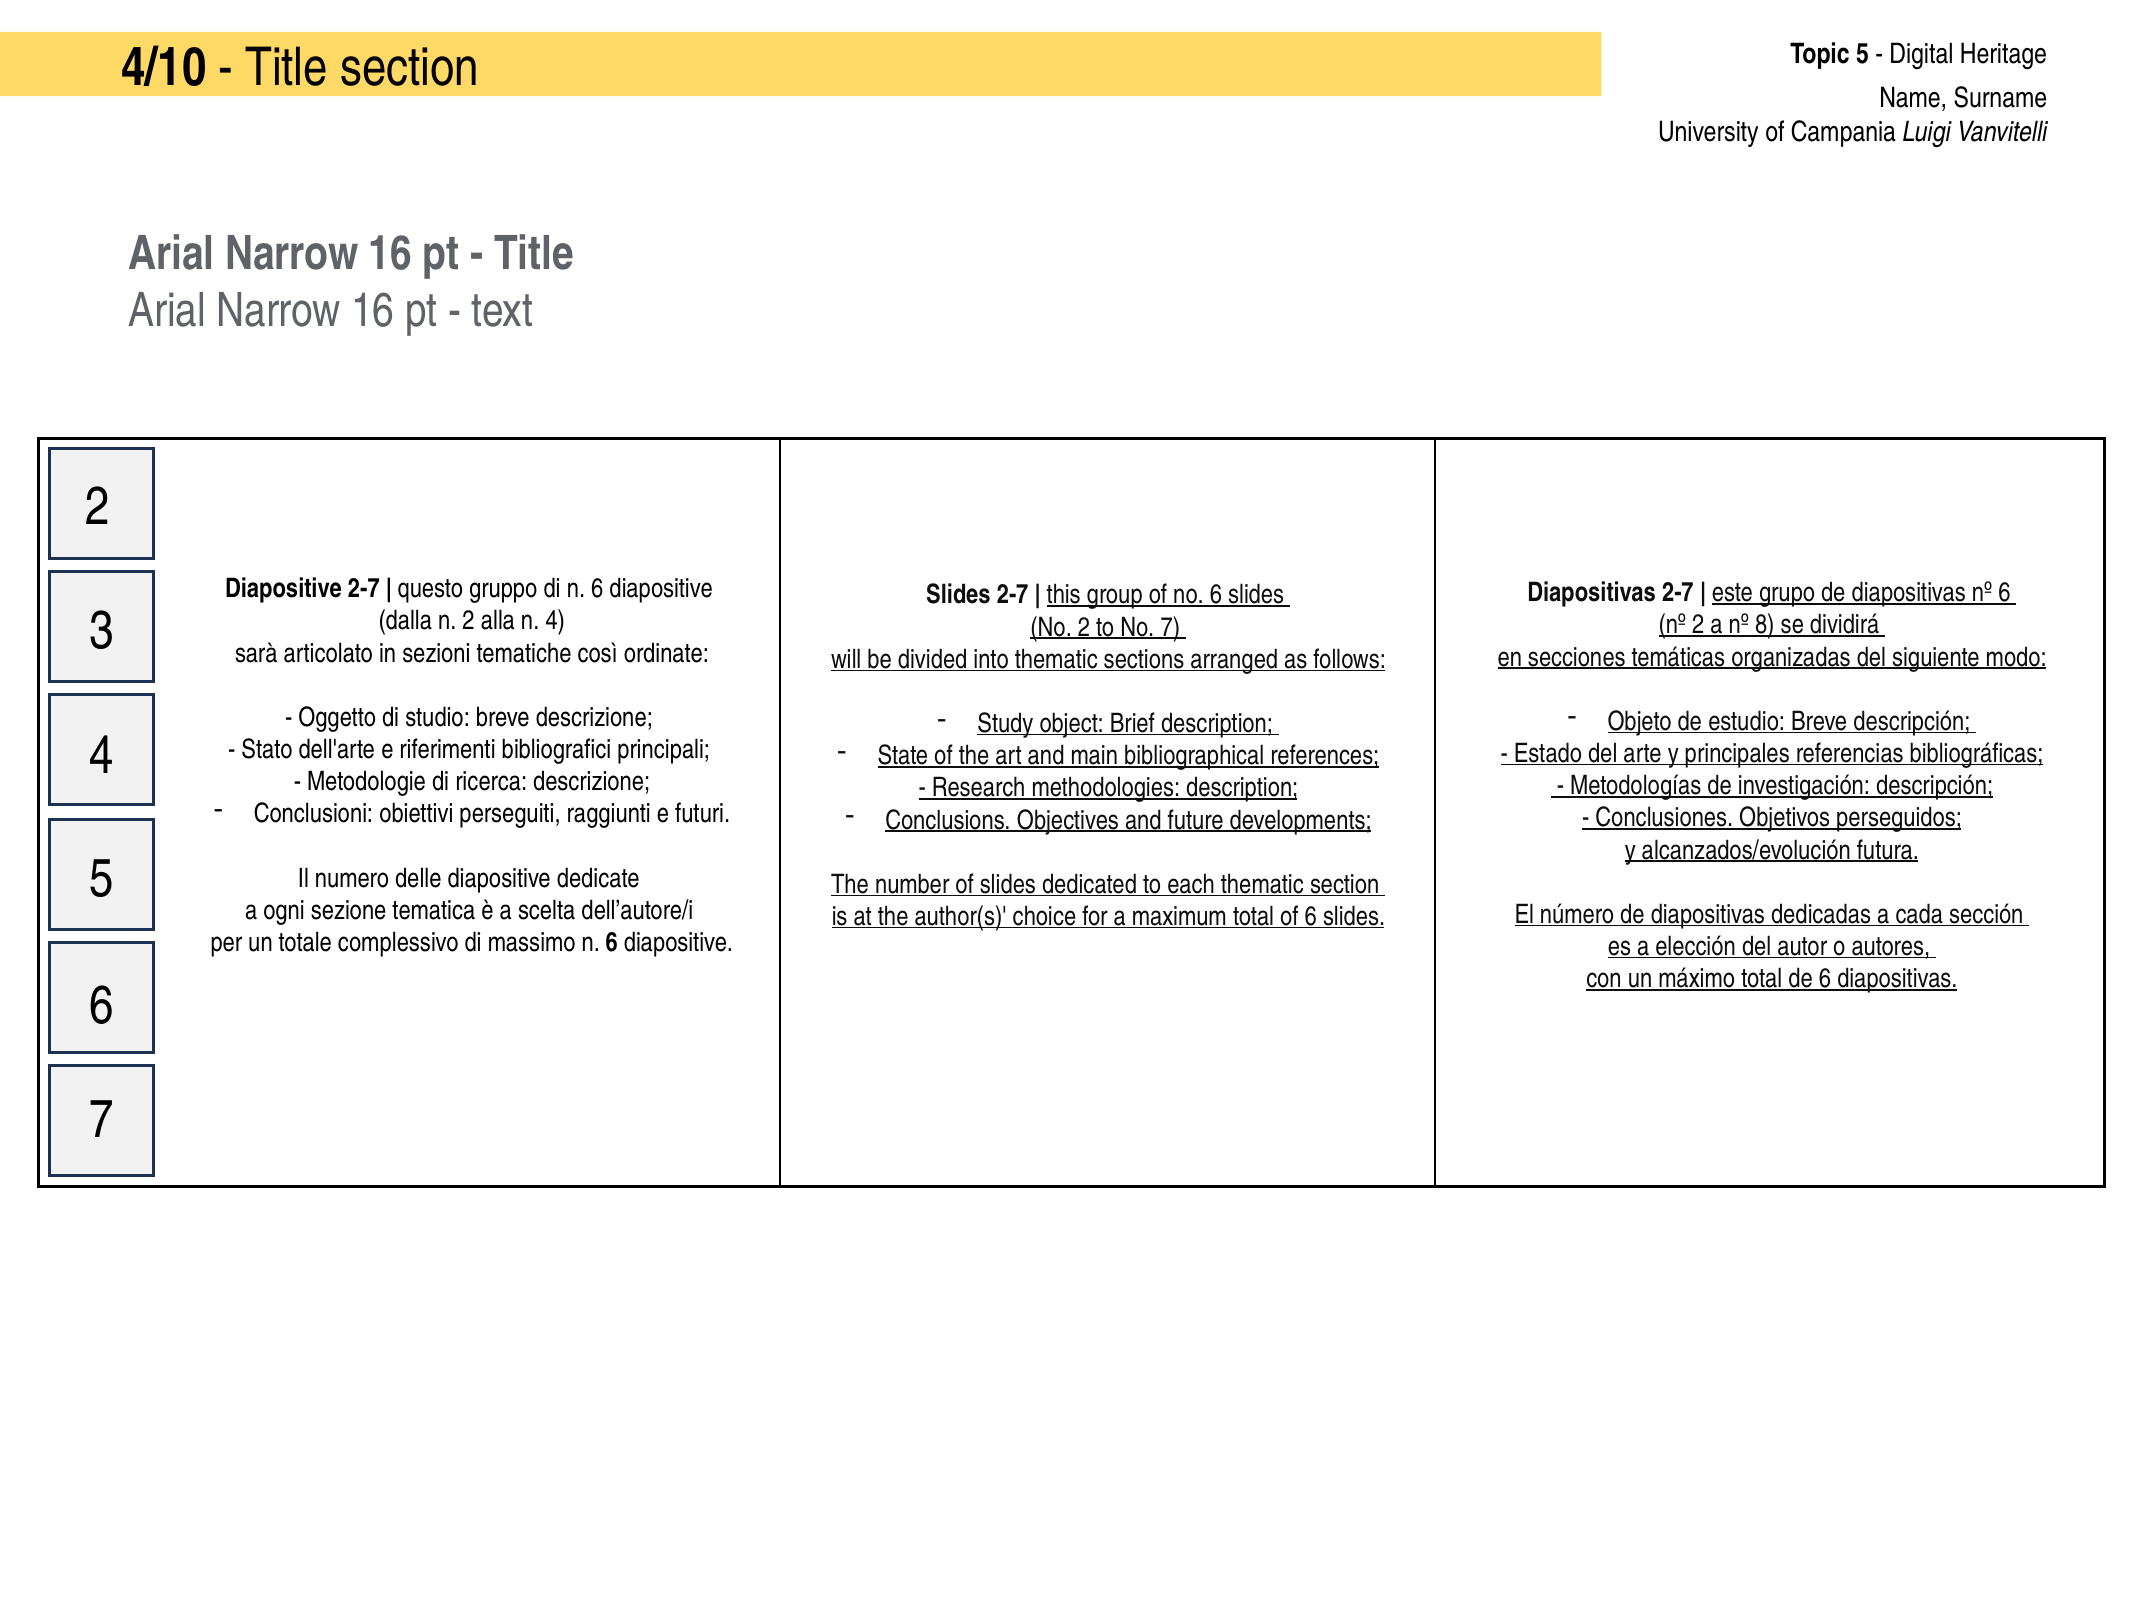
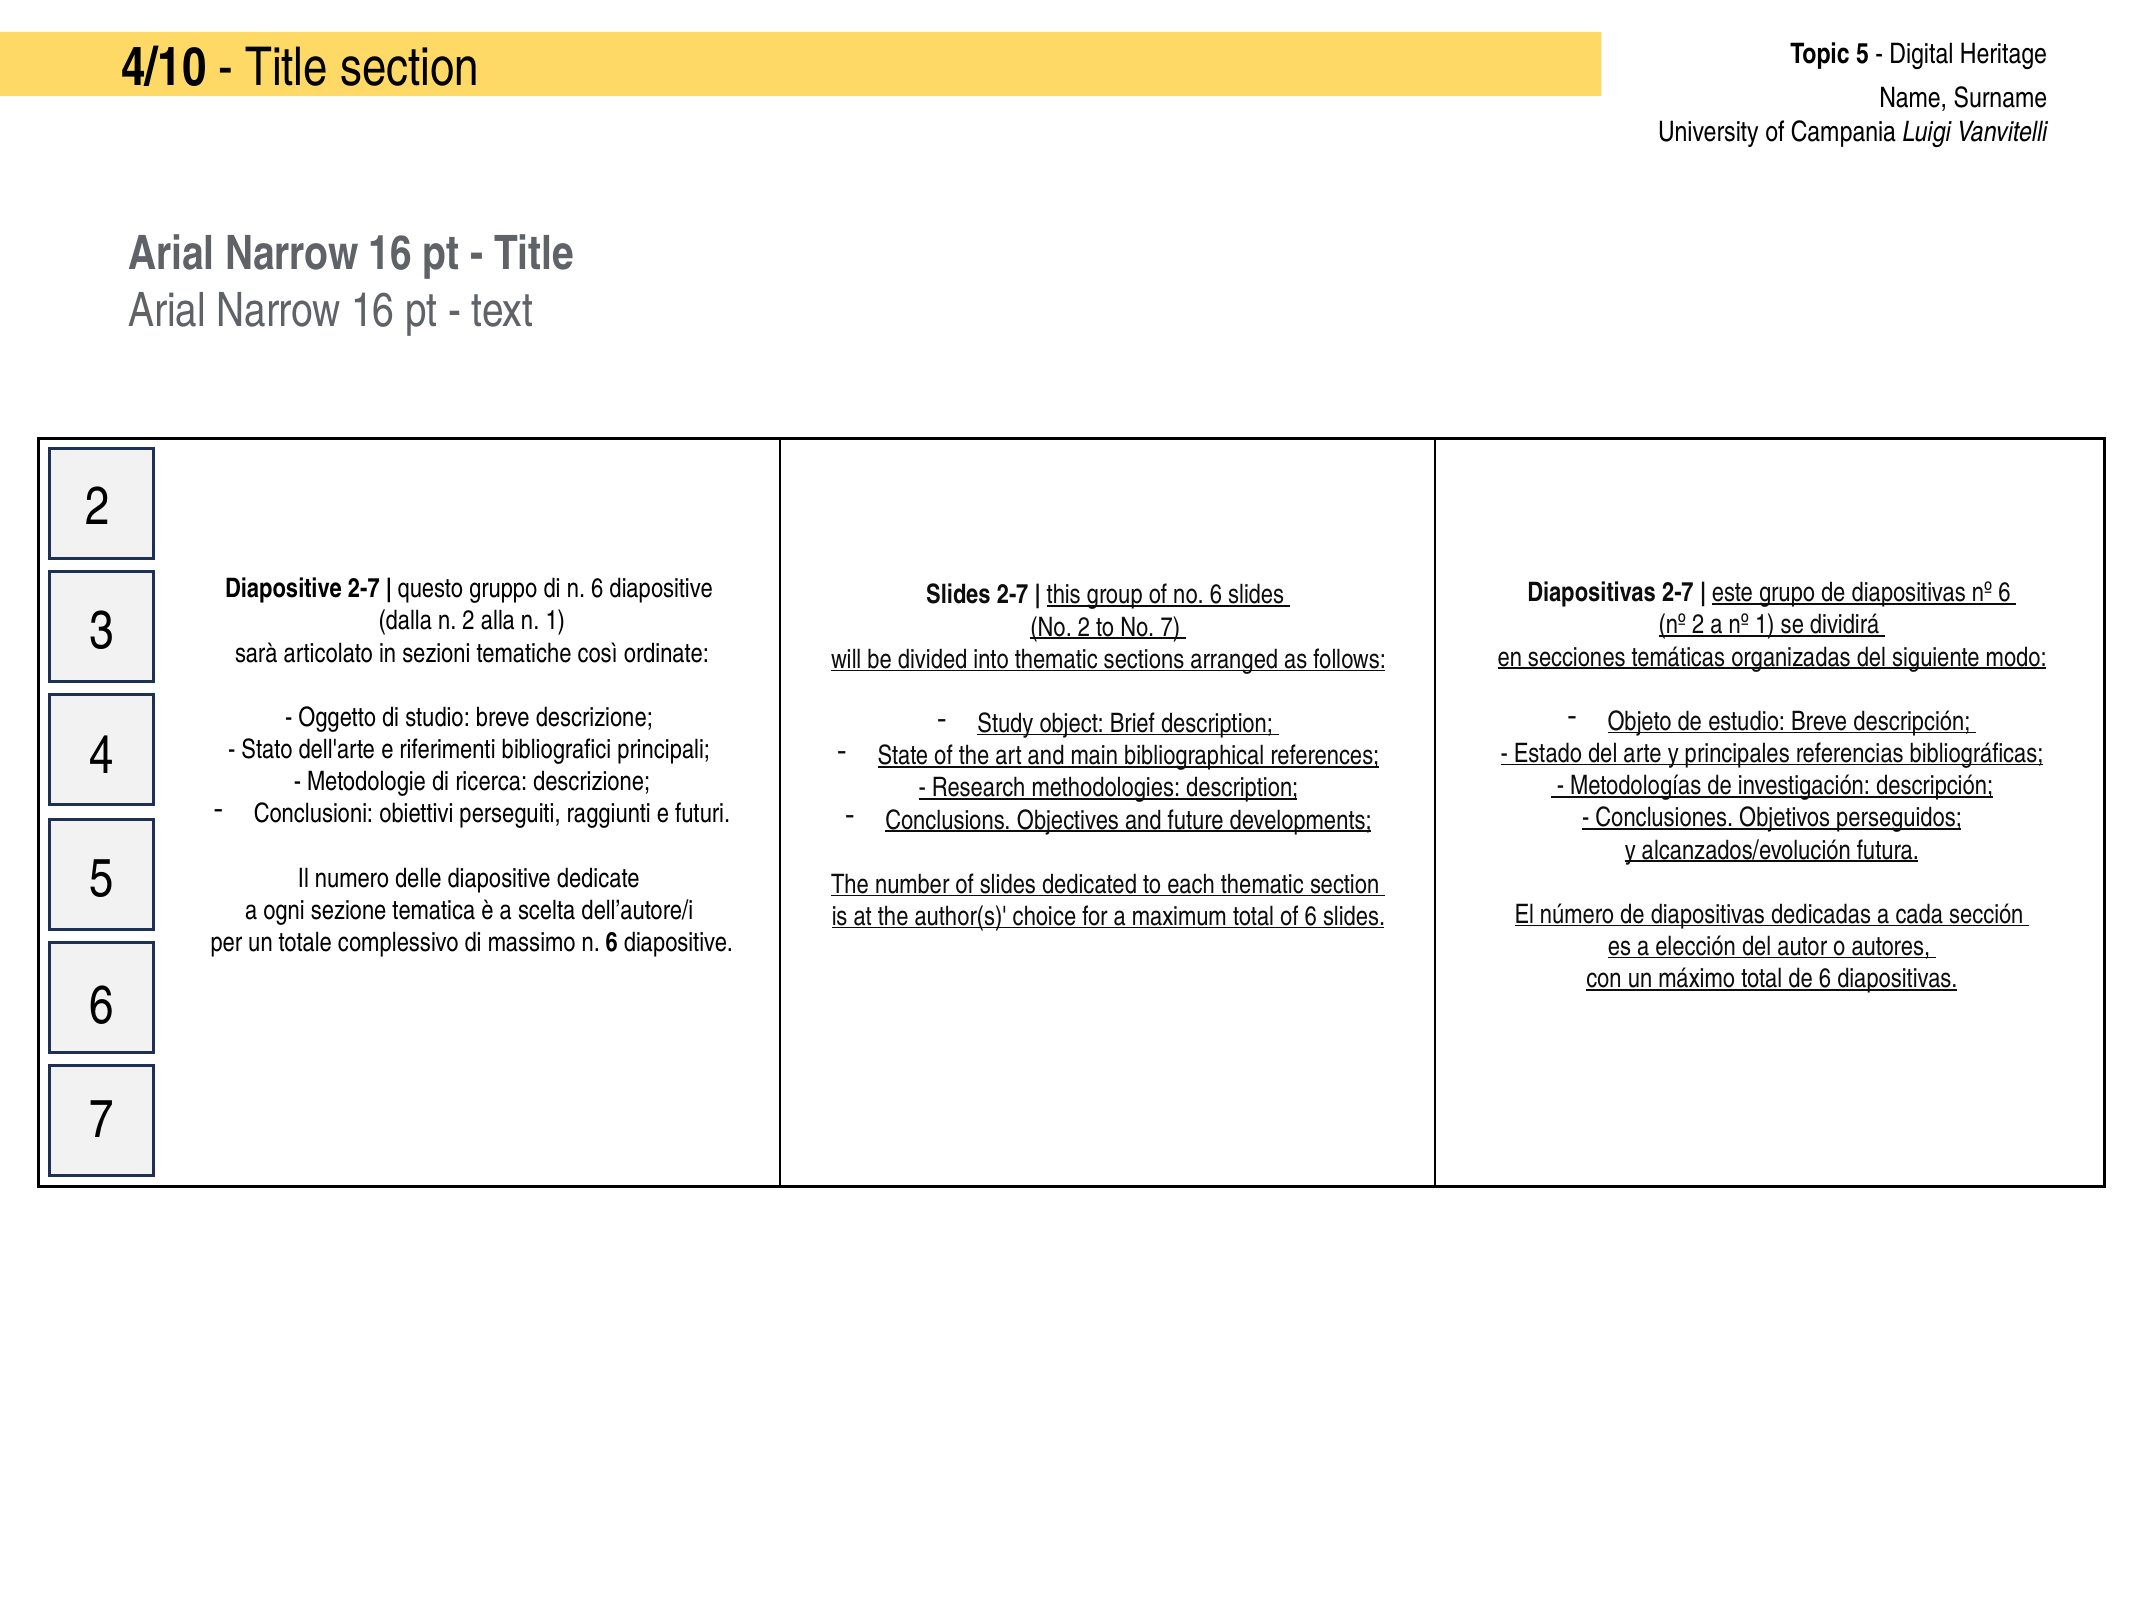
n 4: 4 -> 1 (555, 621)
nº 8: 8 -> 1 (1765, 625)
